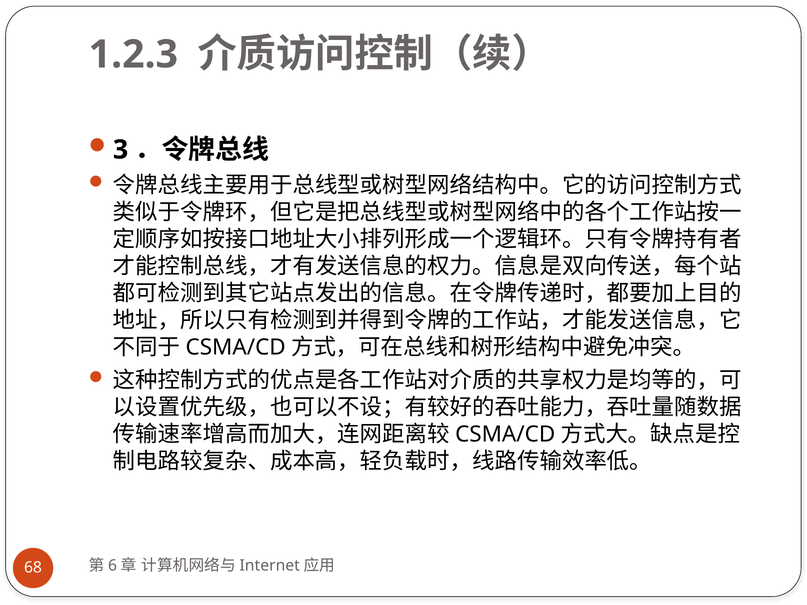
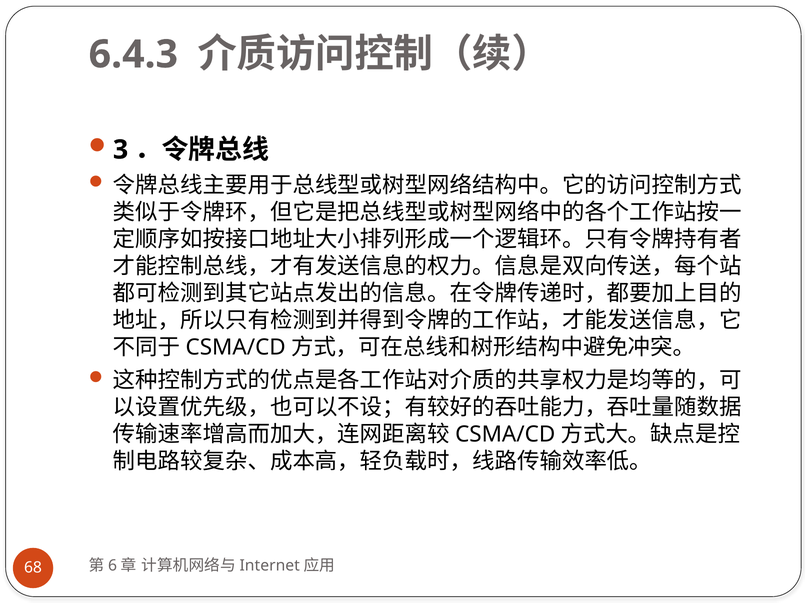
1.2.3: 1.2.3 -> 6.4.3 (133, 54)
